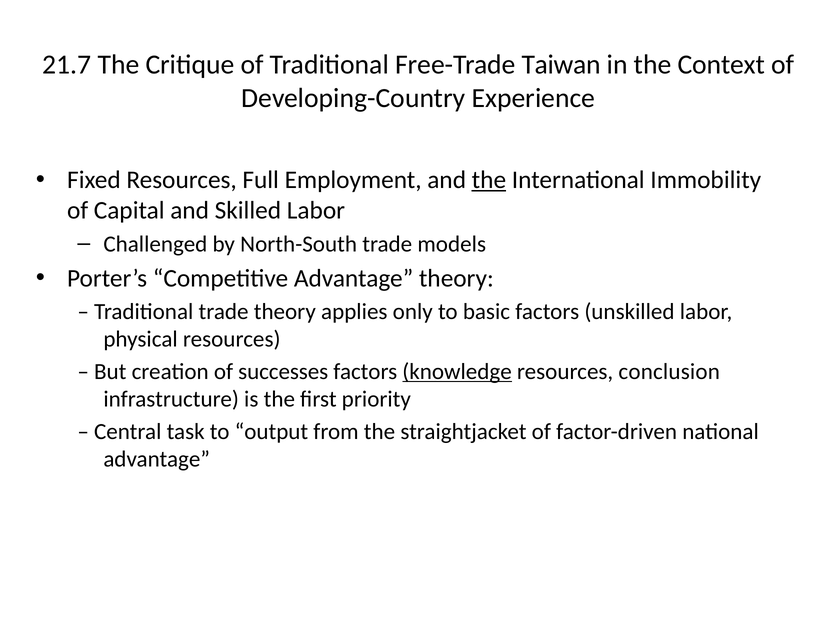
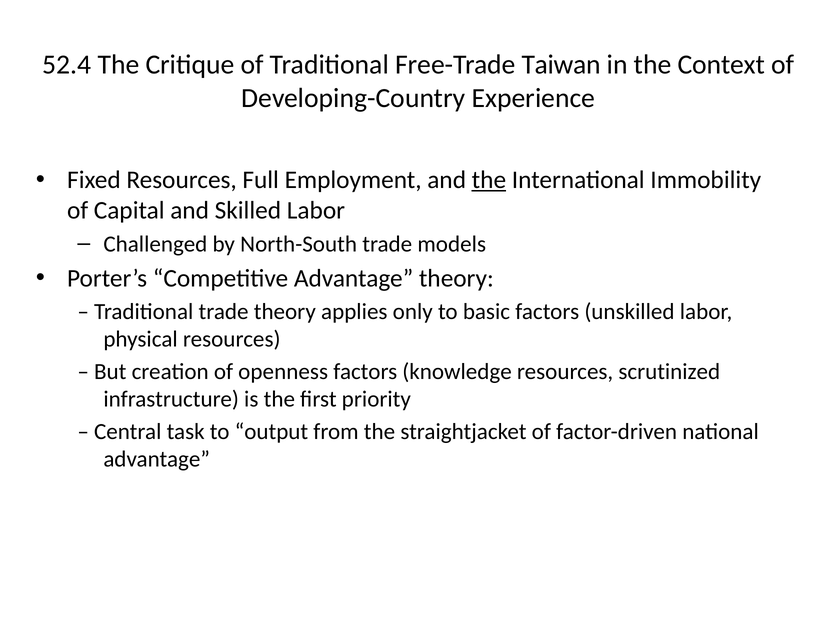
21.7: 21.7 -> 52.4 (67, 65)
successes: successes -> openness (283, 372)
knowledge underline: present -> none (457, 372)
conclusion: conclusion -> scrutinized (669, 372)
